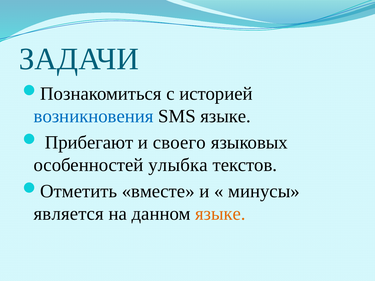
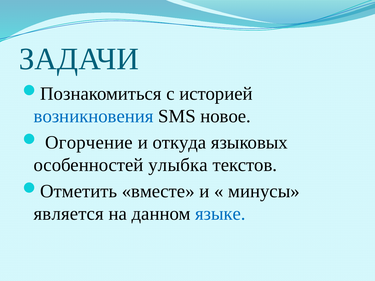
SMS языке: языке -> новое (226, 116)
Прибегают: Прибегают -> Огорчение (89, 143)
своего: своего -> откуда (179, 143)
языке colour: orange -> blue (220, 214)
